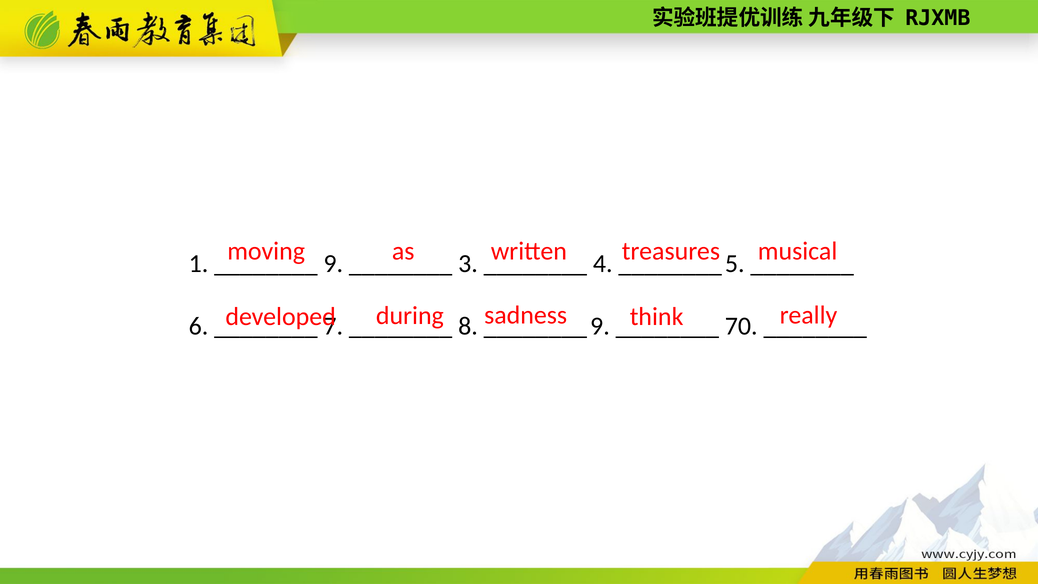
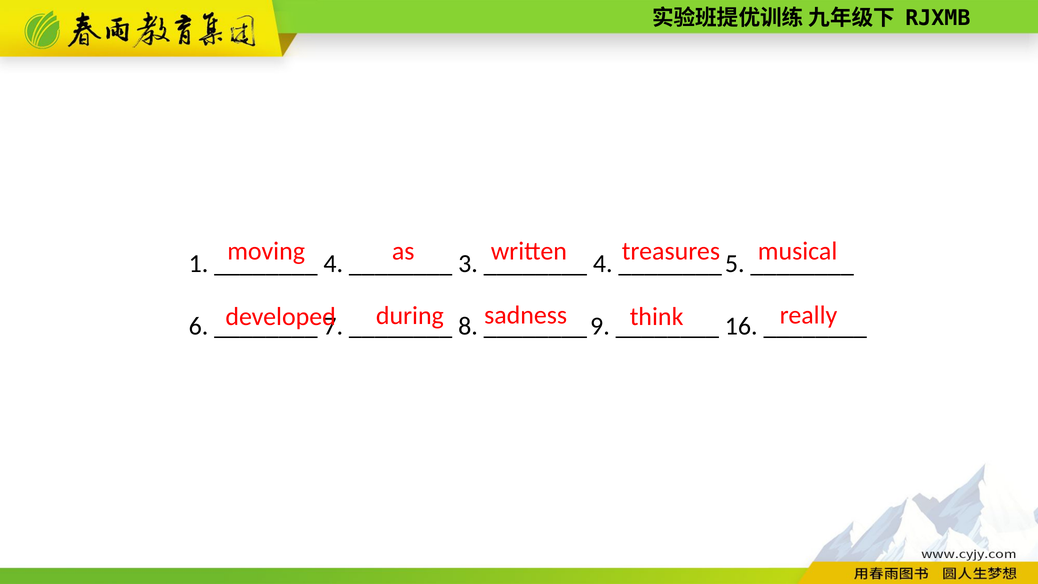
9: 9 -> 4 (333, 264)
70: 70 -> 16 (741, 326)
